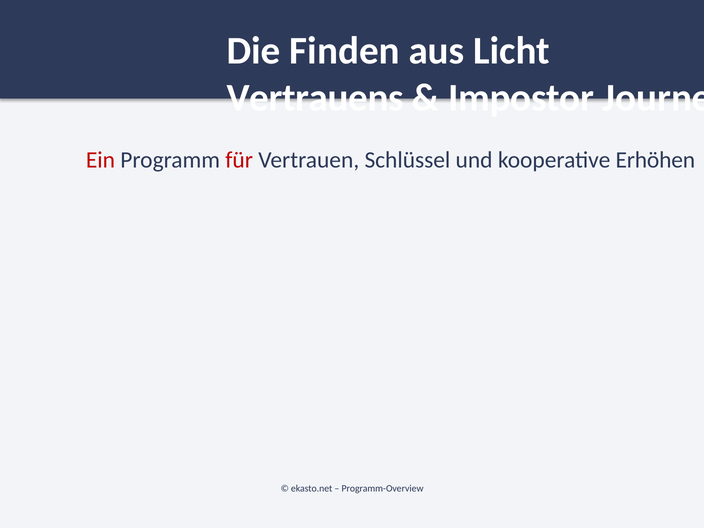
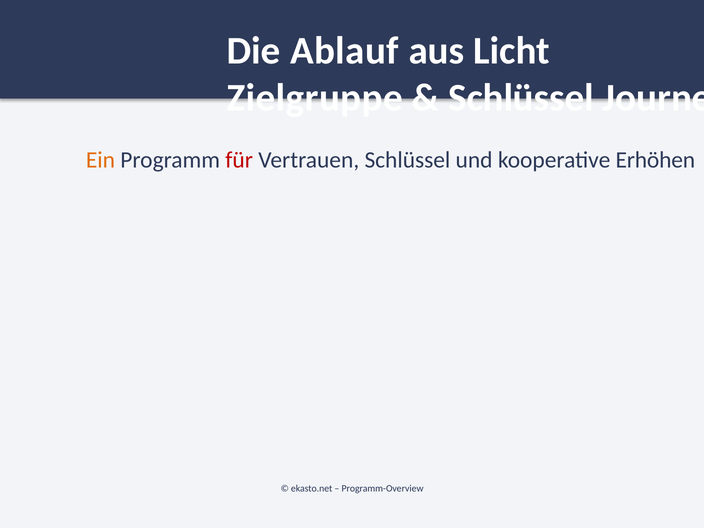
Finden: Finden -> Ablauf (344, 51)
Vertrauens: Vertrauens -> Zielgruppe (315, 98)
Impostor: Impostor -> Schlüssel (521, 98)
Ein colour: red -> orange (100, 160)
